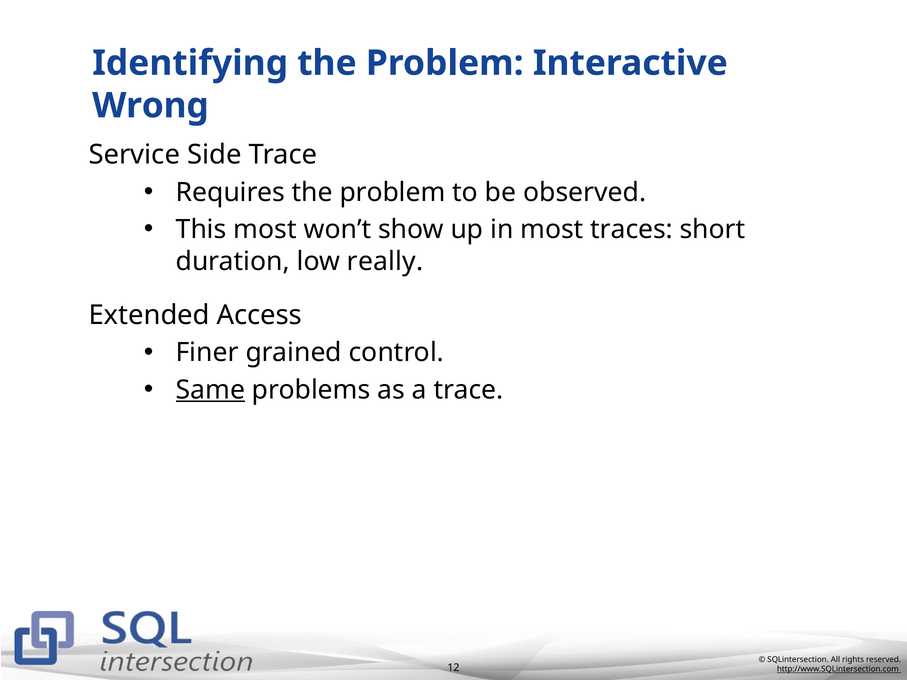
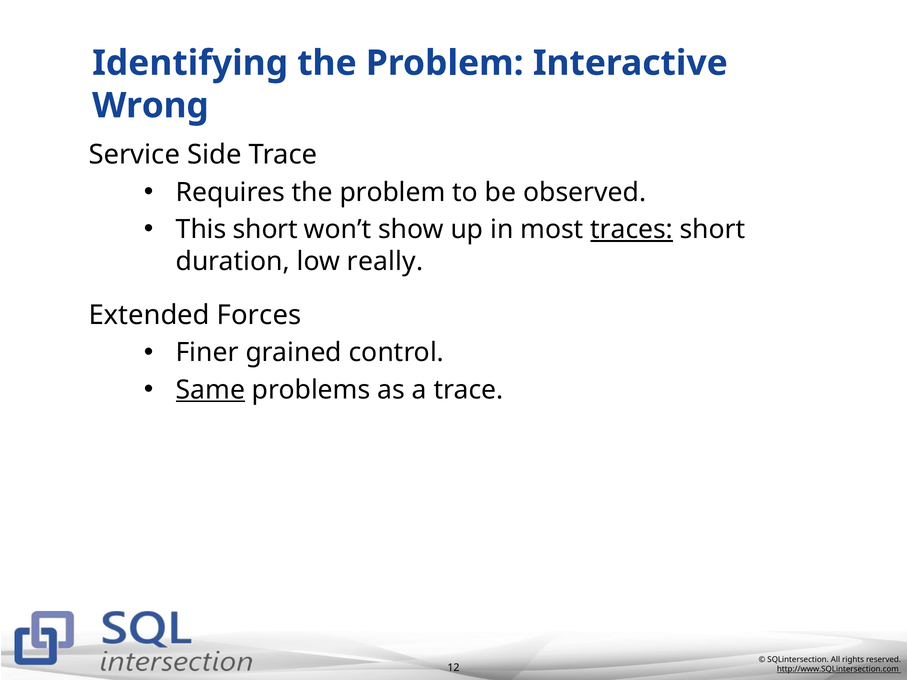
This most: most -> short (265, 230)
traces underline: none -> present (632, 230)
Access: Access -> Forces (259, 315)
